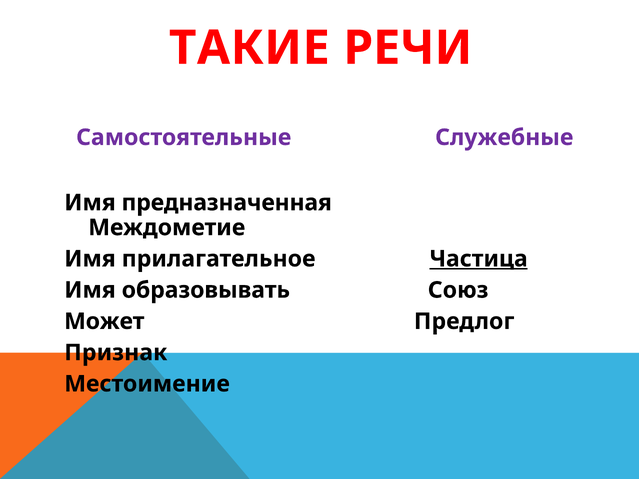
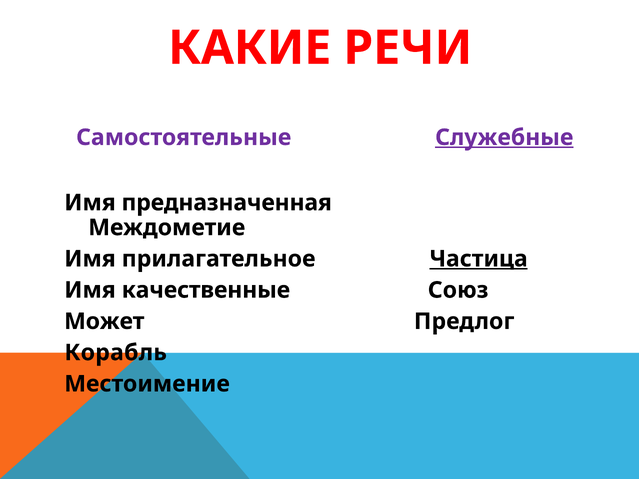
ТАКИЕ: ТАКИЕ -> КАКИЕ (250, 48)
Служебные underline: none -> present (504, 137)
образовывать: образовывать -> качественные (206, 290)
Признак: Признак -> Корабль (116, 353)
